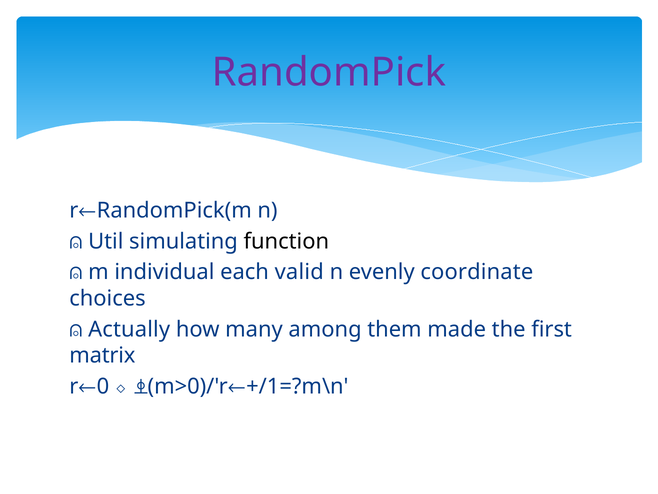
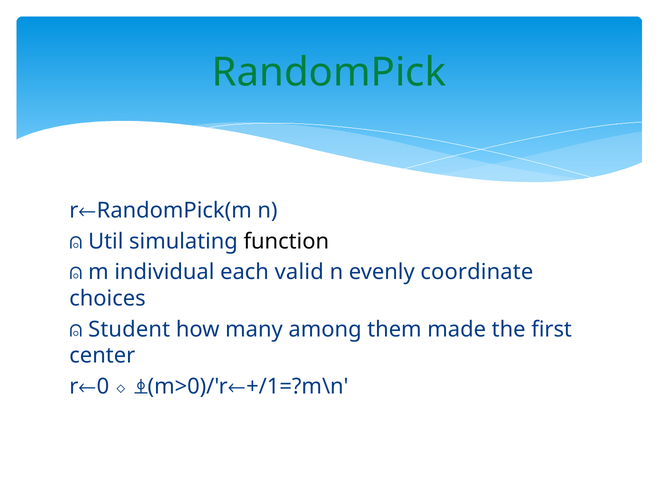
RandomPick colour: purple -> green (329, 72)
Actually: Actually -> Student (129, 329)
matrix: matrix -> center (102, 355)
